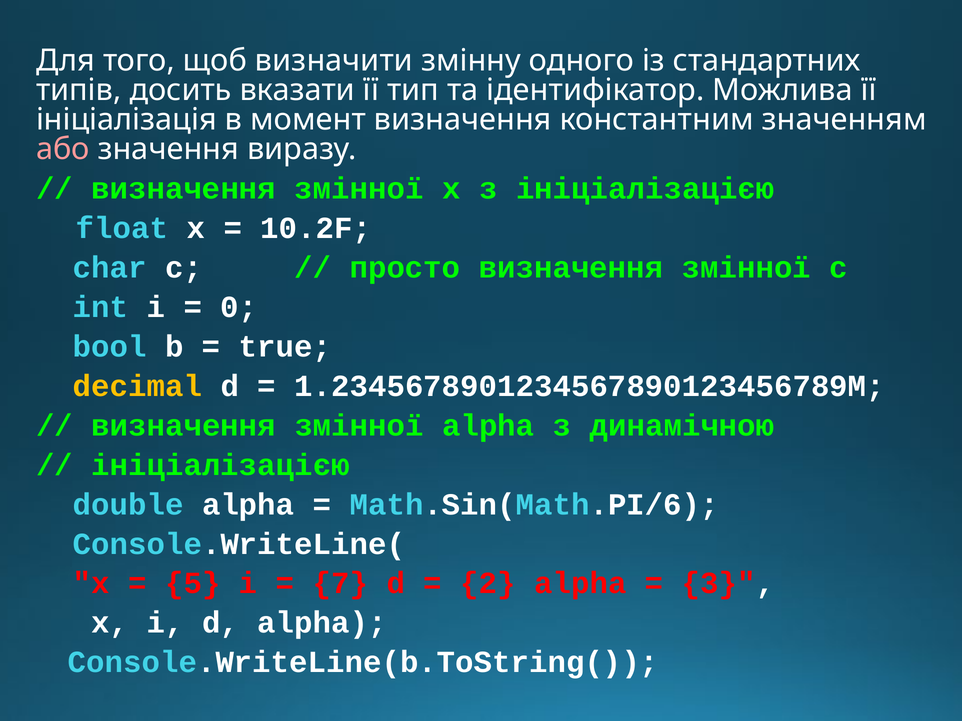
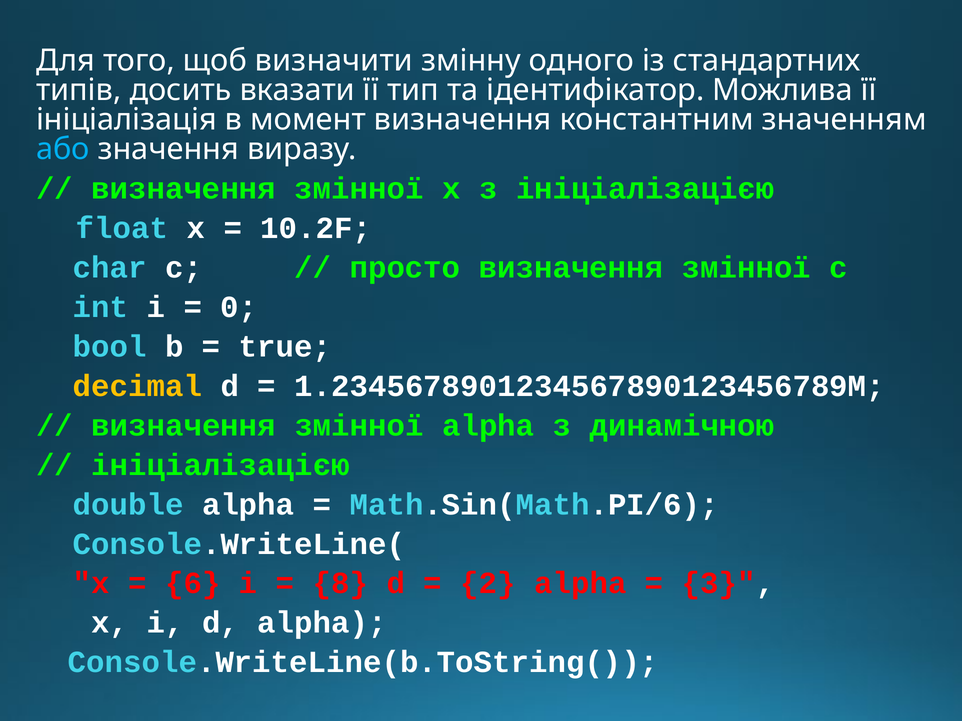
або colour: pink -> light blue (63, 149)
5: 5 -> 6 (193, 584)
7: 7 -> 8 (340, 584)
